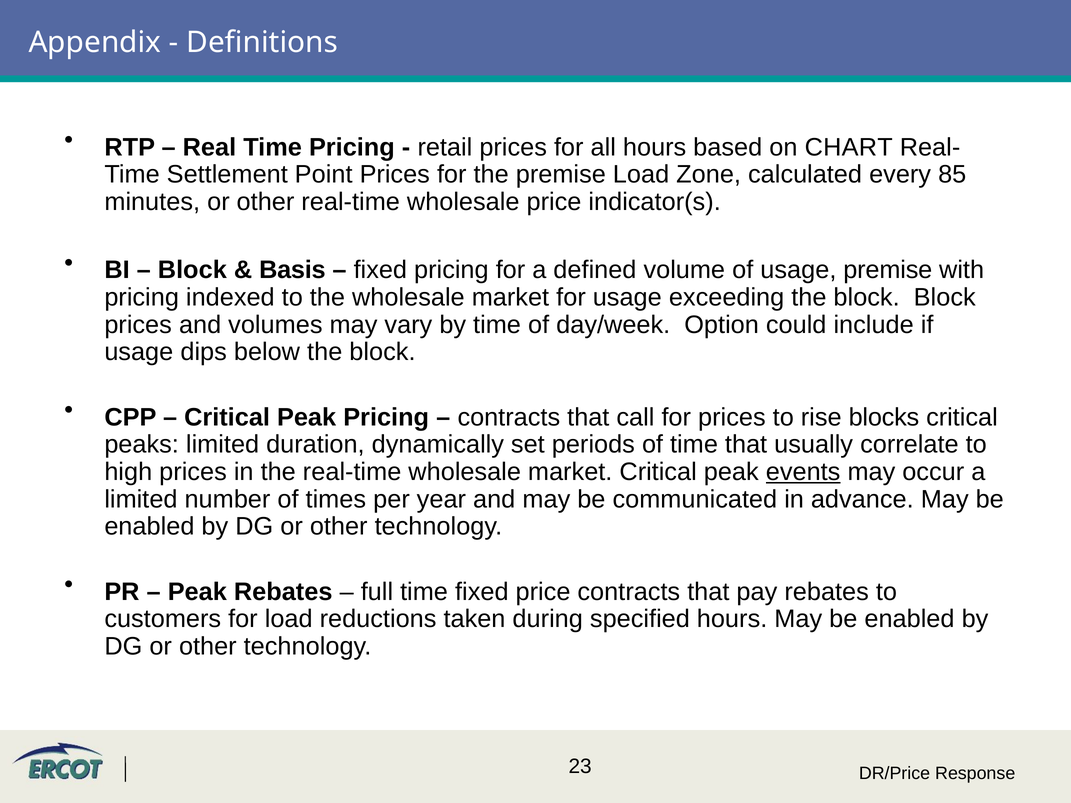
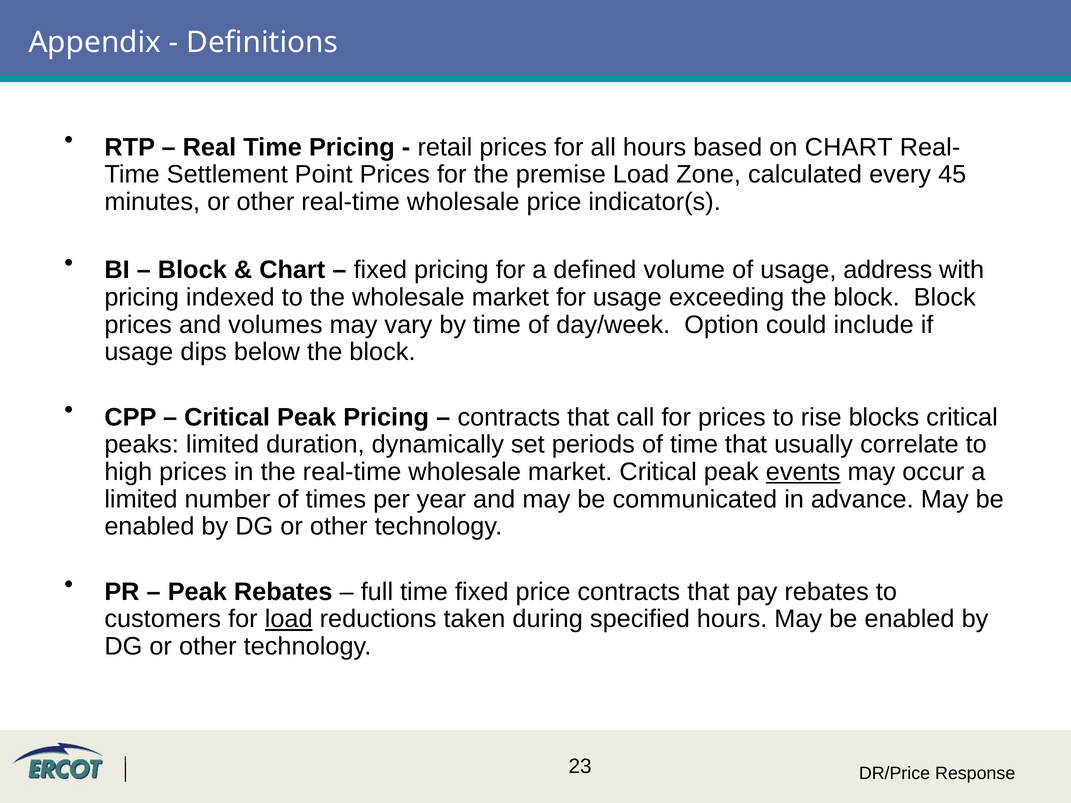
85: 85 -> 45 (952, 175)
Basis: Basis -> Chart (292, 270)
usage premise: premise -> address (888, 270)
load underline: none -> present (289, 619)
